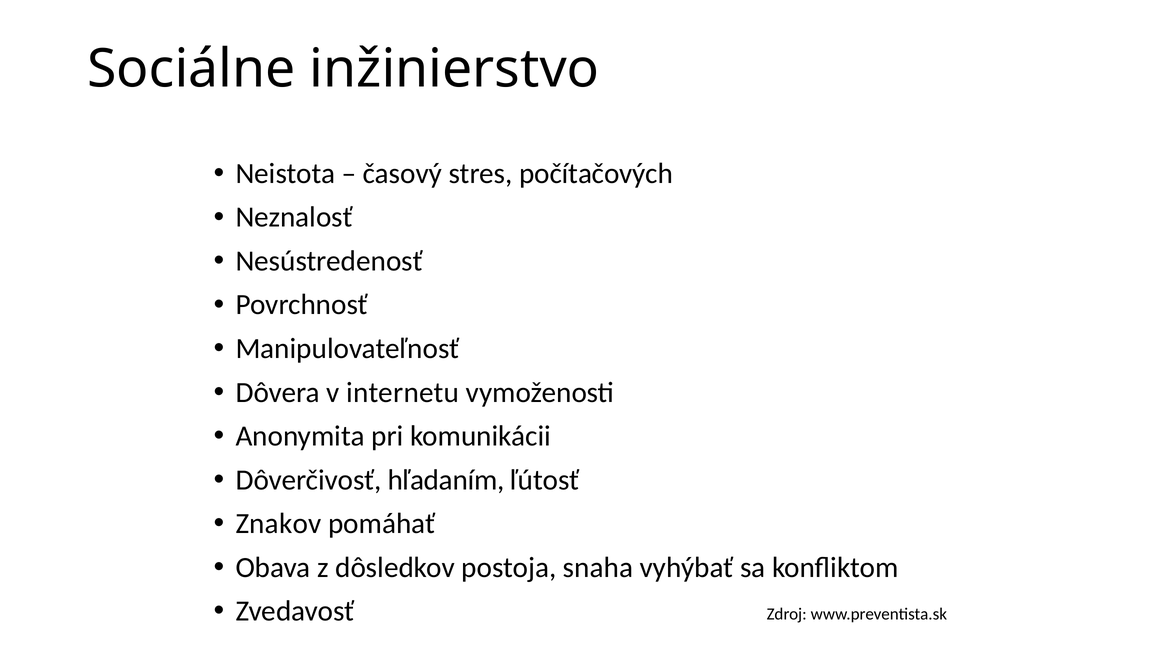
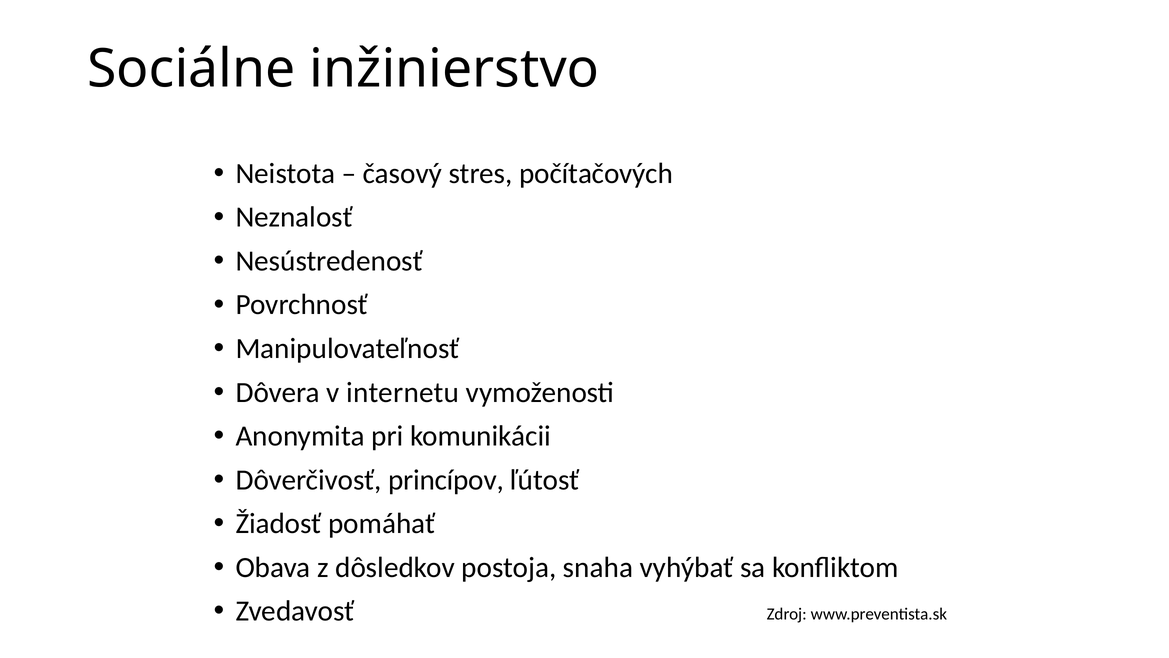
hľadaním: hľadaním -> princípov (446, 480)
Znakov: Znakov -> Žiadosť (279, 523)
